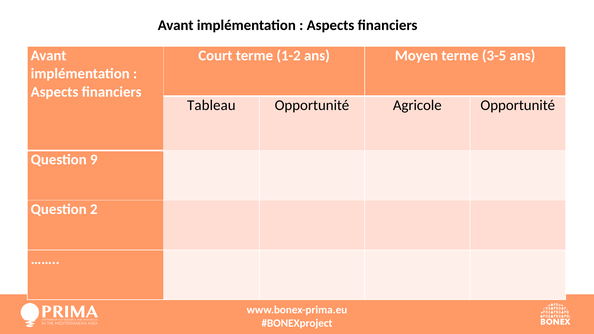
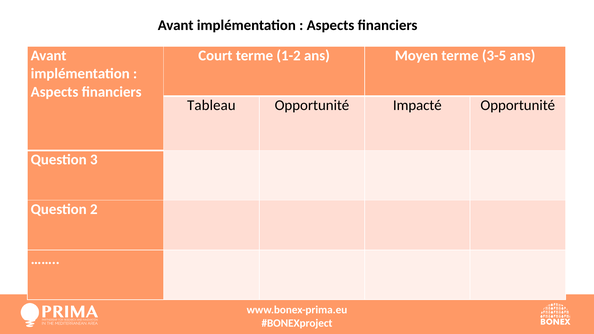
Agricole: Agricole -> Impacté (417, 105)
9: 9 -> 3 (94, 160)
